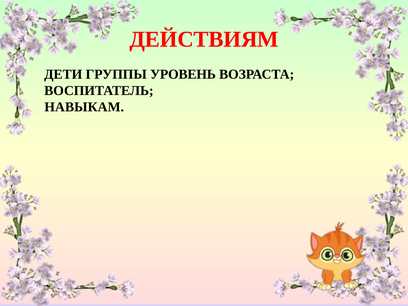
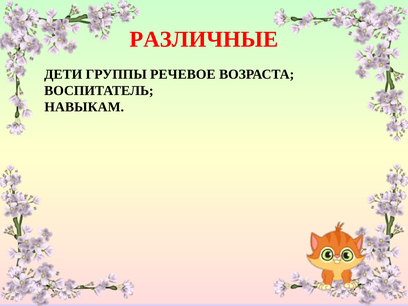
ДЕЙСТВИЯМ: ДЕЙСТВИЯМ -> РАЗЛИЧНЫЕ (204, 39)
УРОВЕНЬ: УРОВЕНЬ -> РЕЧЕВОЕ (183, 74)
